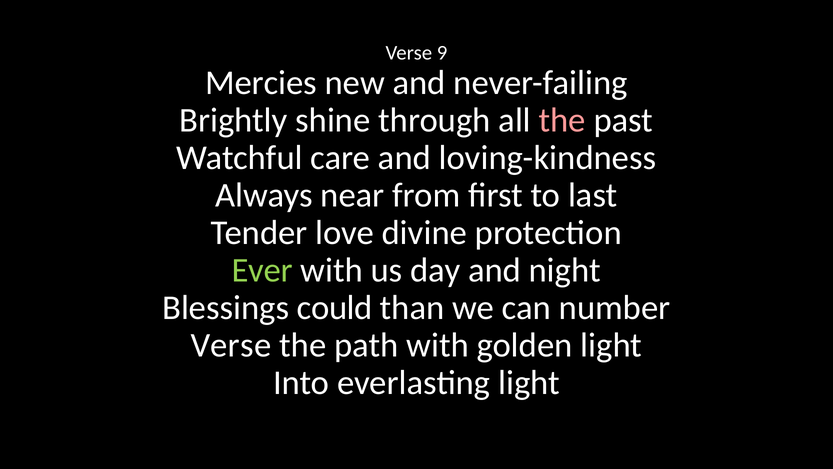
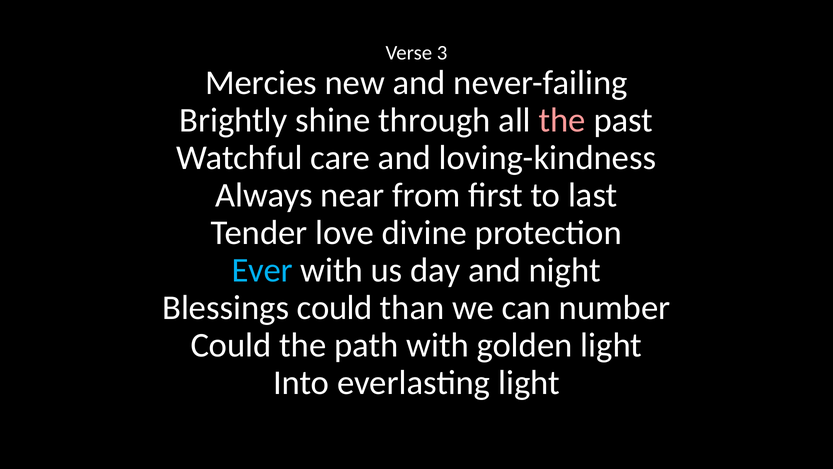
9: 9 -> 3 (442, 53)
Ever colour: light green -> light blue (262, 270)
Verse: Verse -> Could (231, 345)
